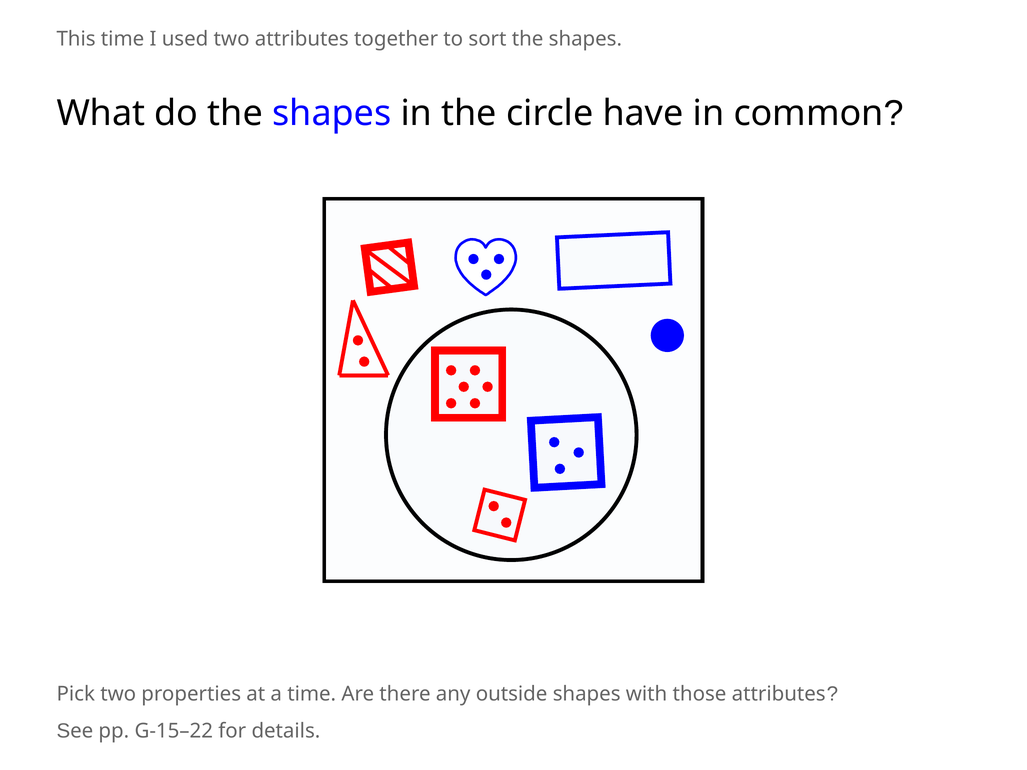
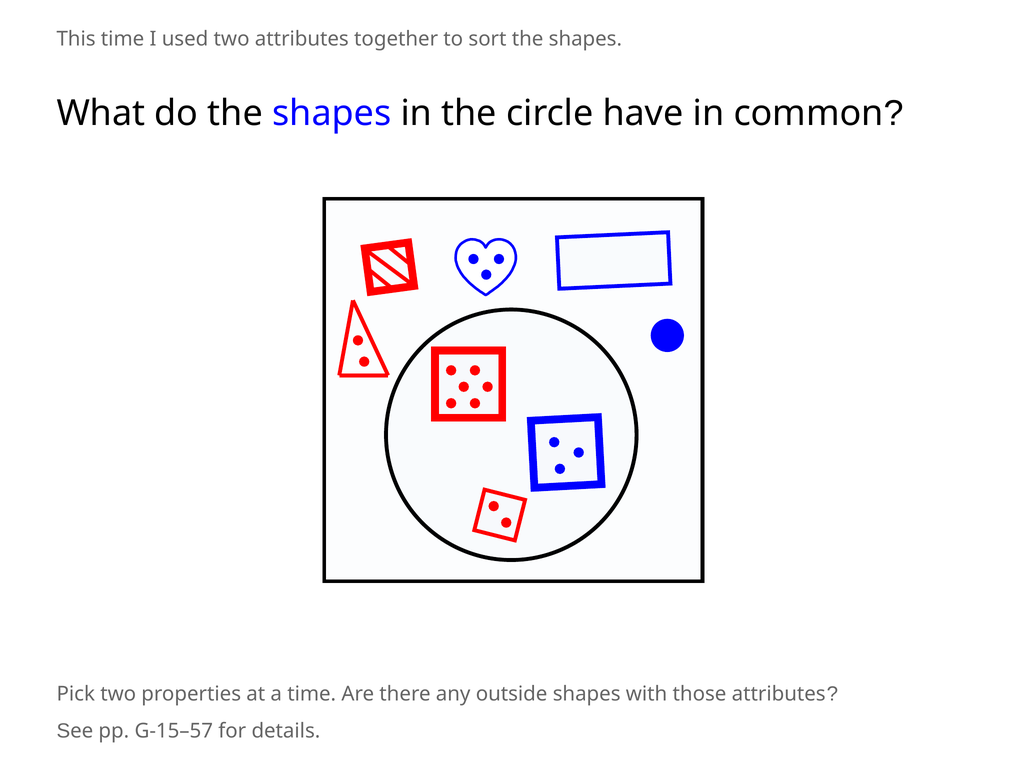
G-15–22: G-15–22 -> G-15–57 (174, 731)
